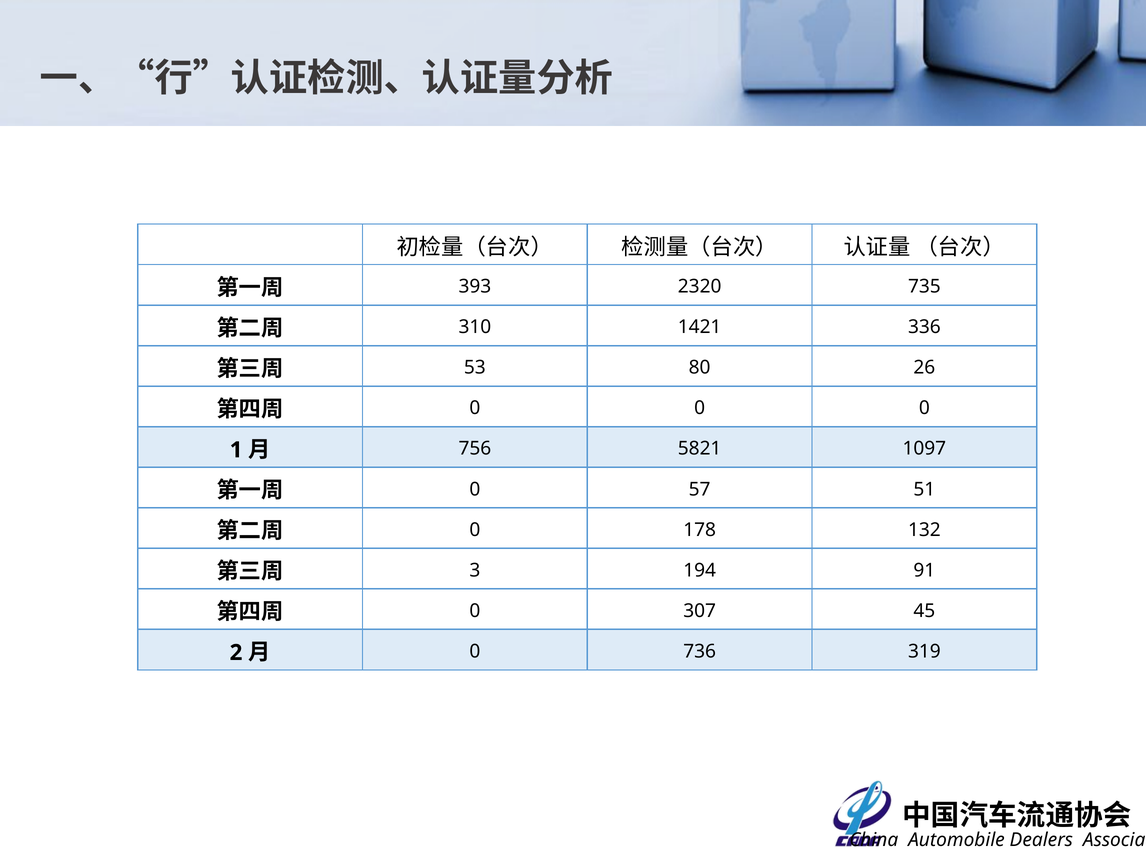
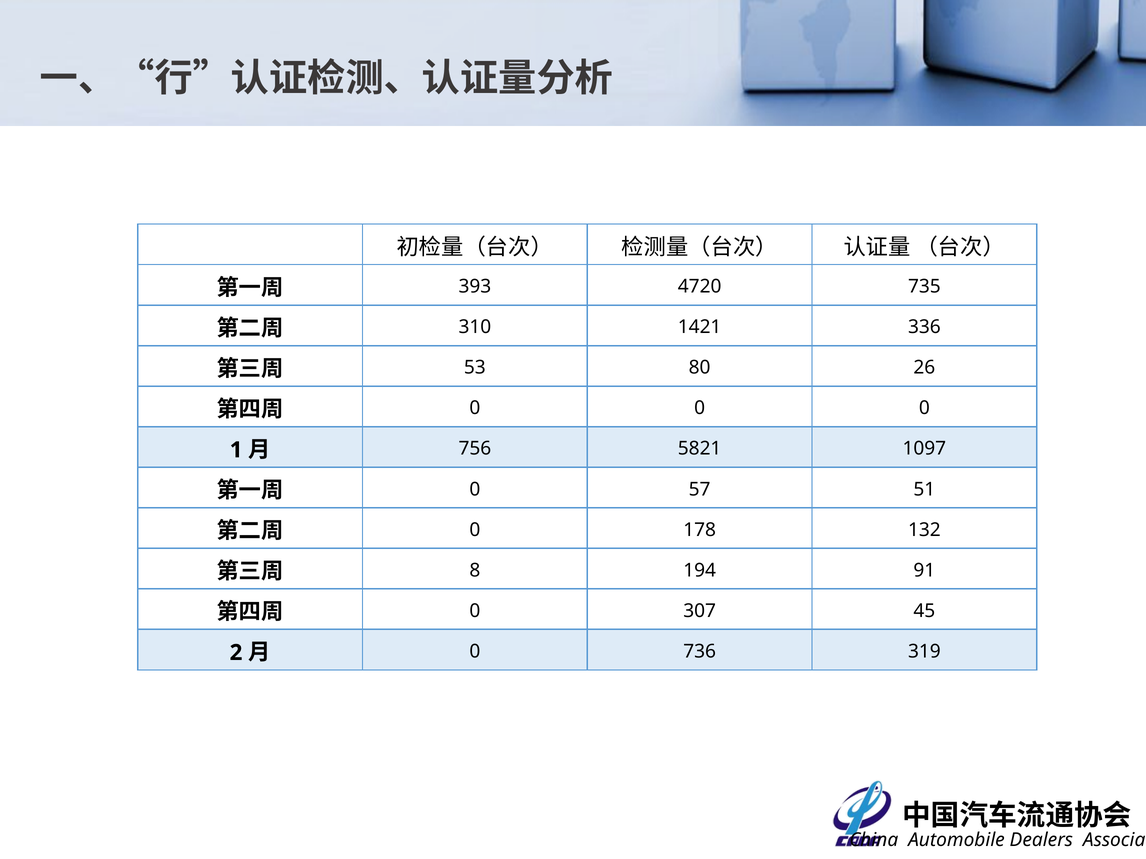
2320: 2320 -> 4720 (700, 287)
3: 3 -> 8 (475, 571)
